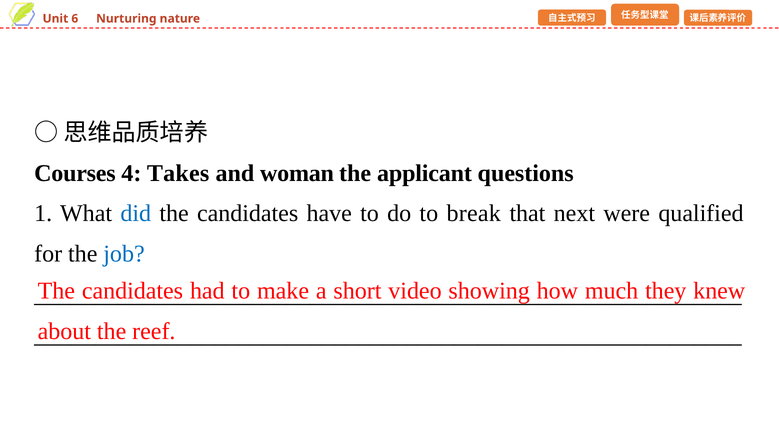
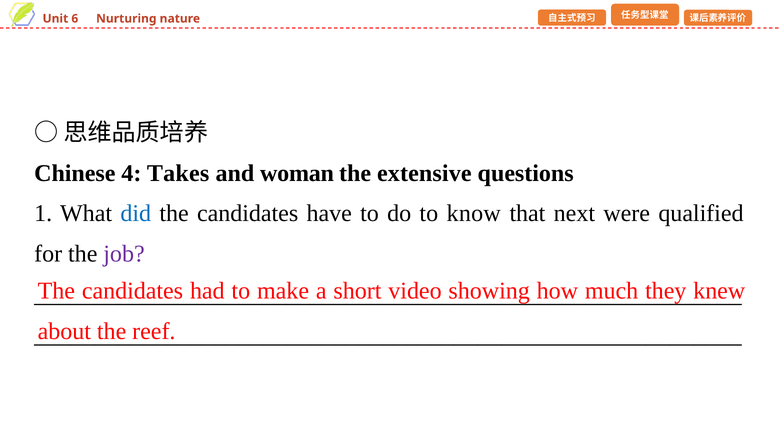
Courses: Courses -> Chinese (75, 173)
applicant: applicant -> extensive (424, 173)
break: break -> know (474, 214)
job colour: blue -> purple (124, 254)
